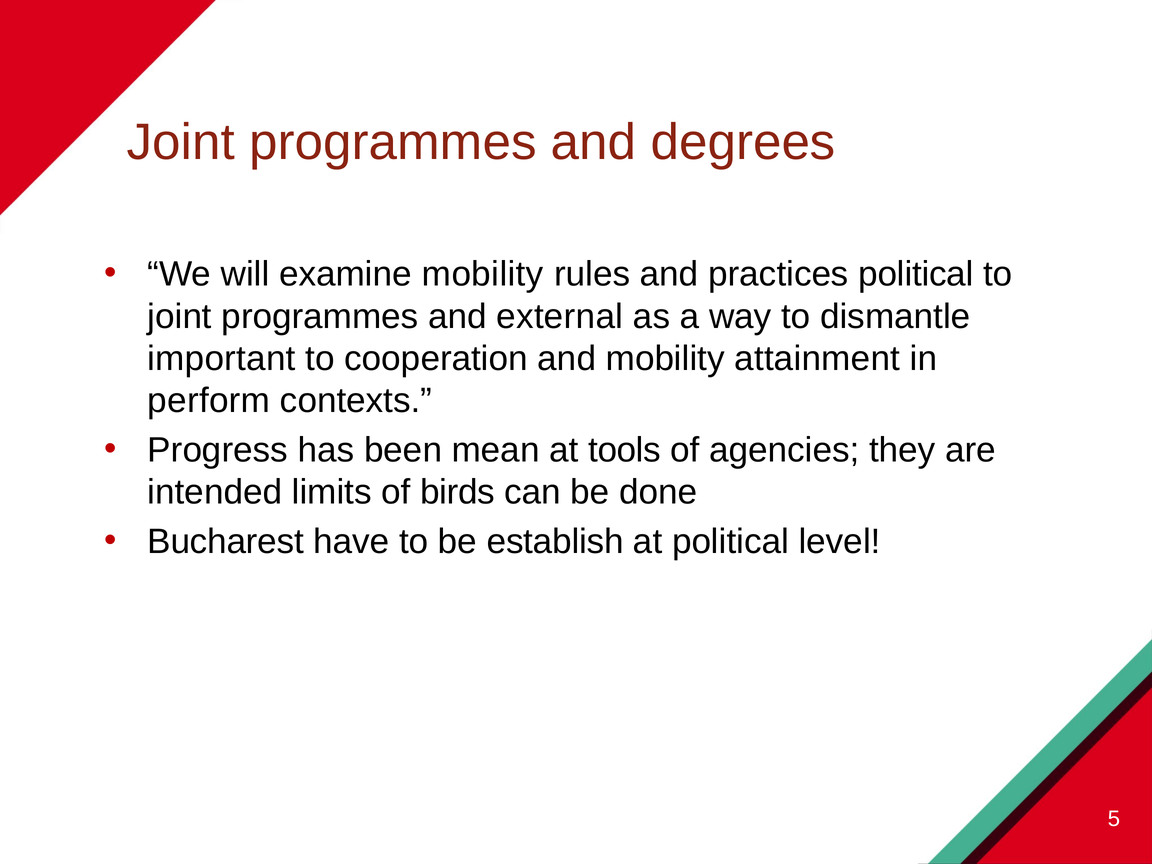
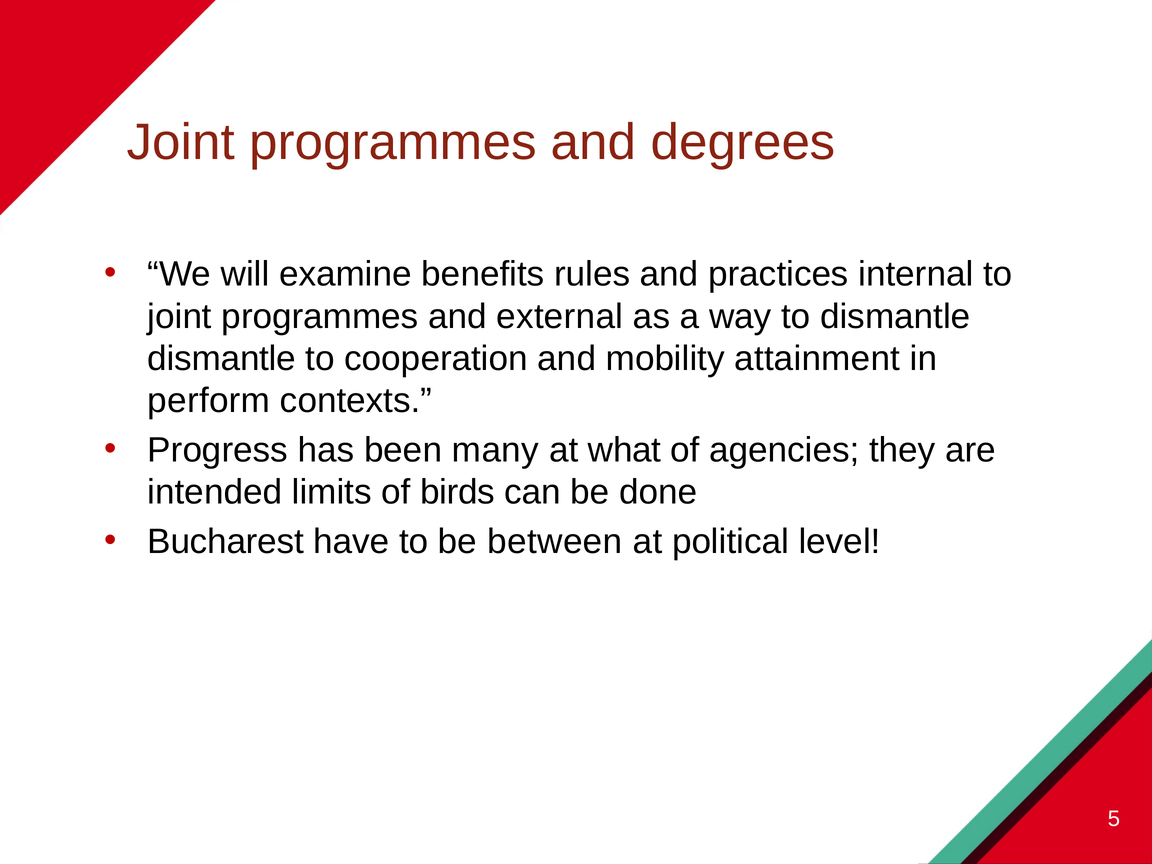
examine mobility: mobility -> benefits (483, 274)
practices political: political -> internal (916, 274)
important: important -> dismantle (222, 359)
mean: mean -> many (495, 450)
tools: tools -> what (625, 450)
establish: establish -> between (555, 542)
